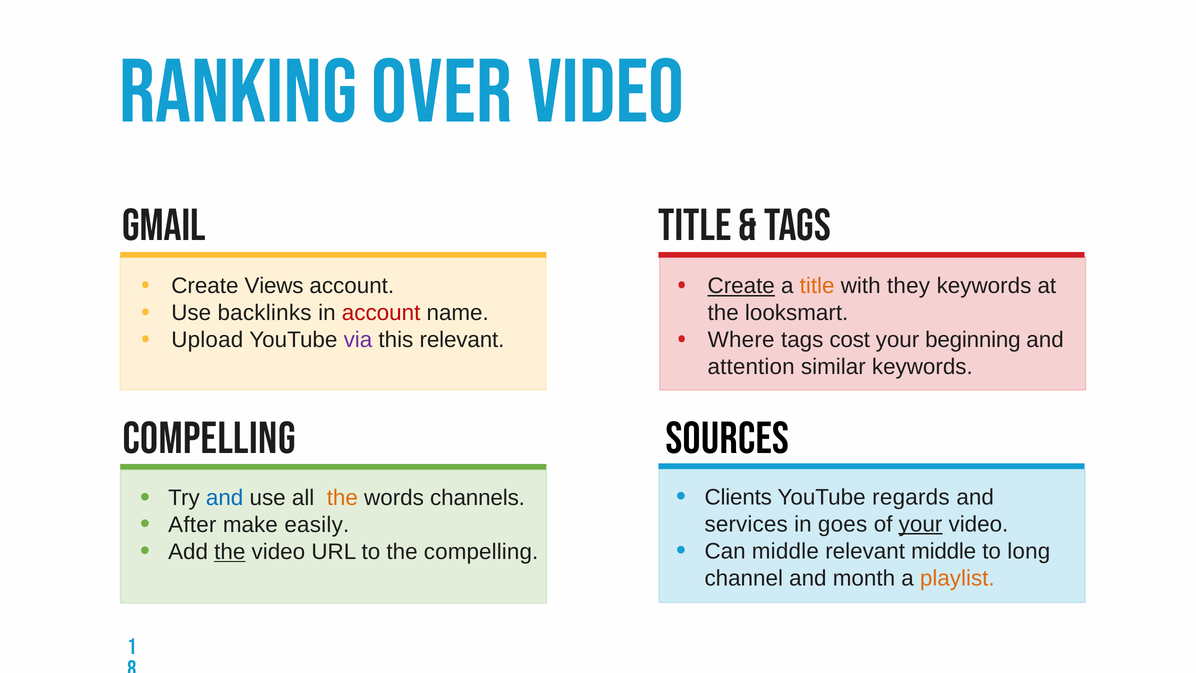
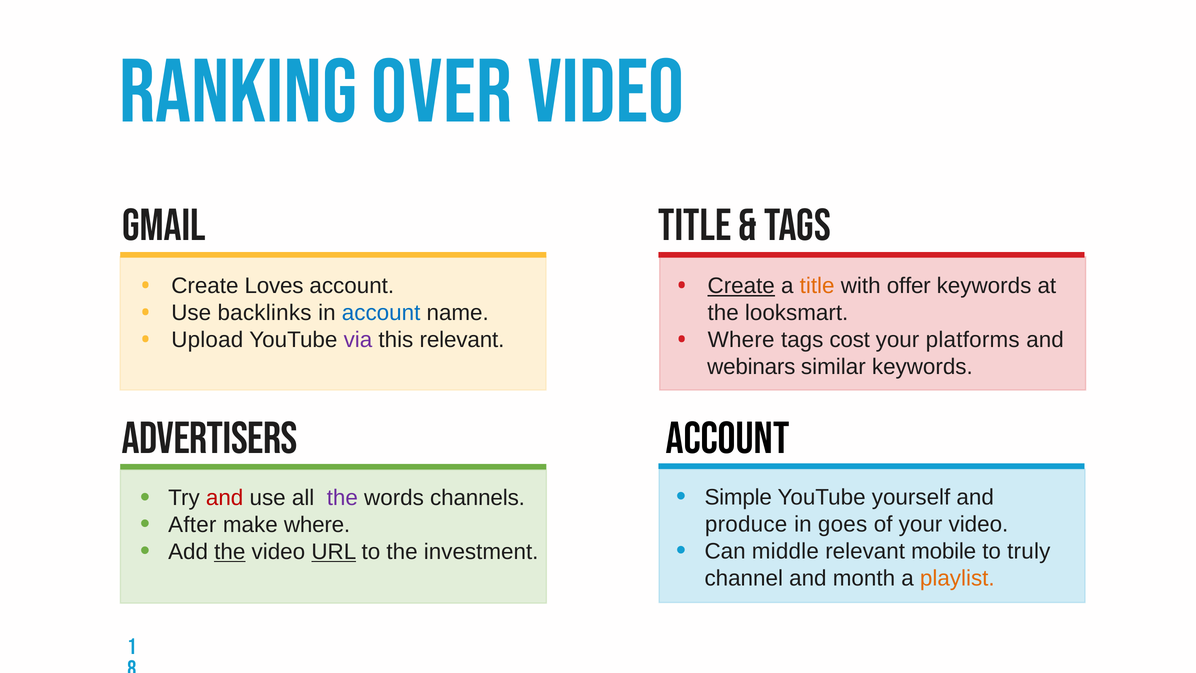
Views: Views -> Loves (274, 286)
they: they -> offer (909, 286)
account colour: red -> blue (381, 313)
beginning: beginning -> platforms (973, 340)
attention: attention -> webinars (751, 367)
compelling: compelling -> advertisers (209, 438)
sources: sources -> account (728, 438)
Clients: Clients -> Simple (738, 497)
regards: regards -> yourself (911, 497)
and colour: blue -> red (225, 498)
the colour: orange -> purple (342, 498)
make easily: easily -> where (317, 525)
services: services -> produce (746, 524)
your underline: present -> none (921, 524)
relevant middle: middle -> mobile (944, 551)
long: long -> truly (1029, 551)
URL underline: none -> present (334, 552)
the compelling: compelling -> investment (481, 552)
